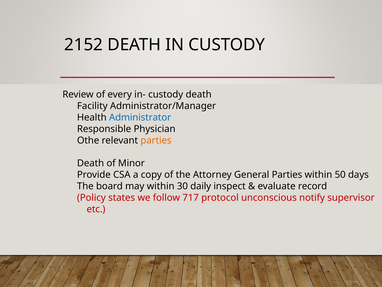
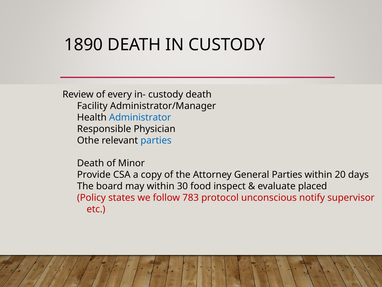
2152: 2152 -> 1890 (84, 45)
parties colour: orange -> blue (156, 140)
50: 50 -> 20 (340, 174)
daily: daily -> food (201, 186)
record: record -> placed (313, 186)
717: 717 -> 783 (191, 197)
